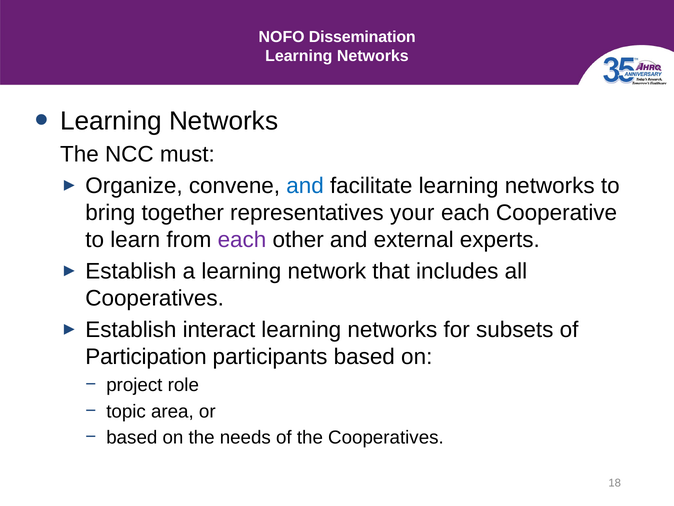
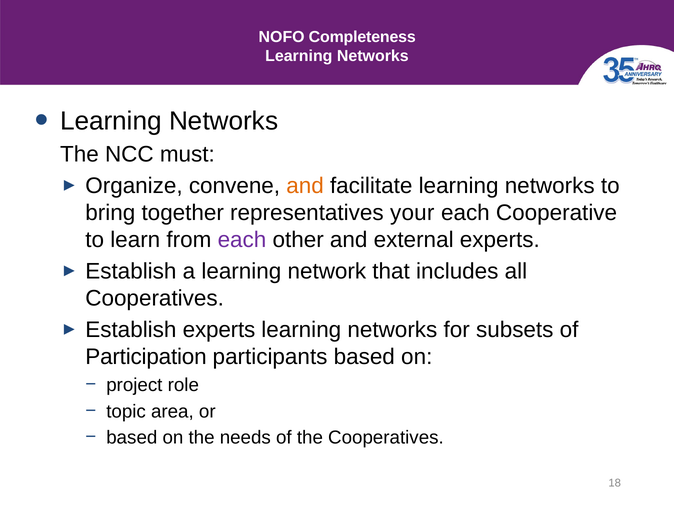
Dissemination: Dissemination -> Completeness (362, 37)
and colour: blue -> orange (305, 186)
Establish interact: interact -> experts (219, 330)
